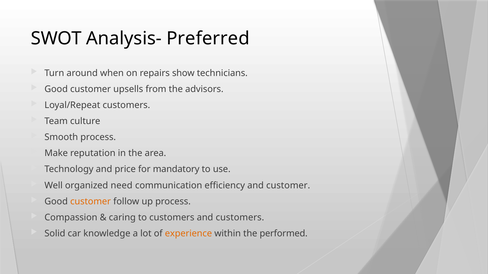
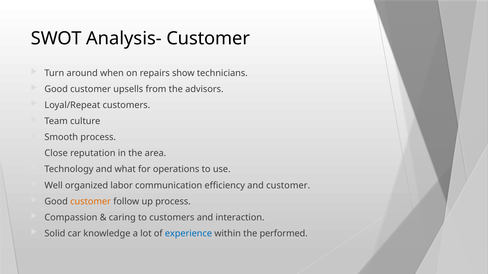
Analysis- Preferred: Preferred -> Customer (208, 38)
Make: Make -> Close (56, 154)
price: price -> what (125, 170)
mandatory: mandatory -> operations (176, 170)
need: need -> labor (122, 186)
and customers: customers -> interaction (240, 218)
experience colour: orange -> blue (188, 234)
